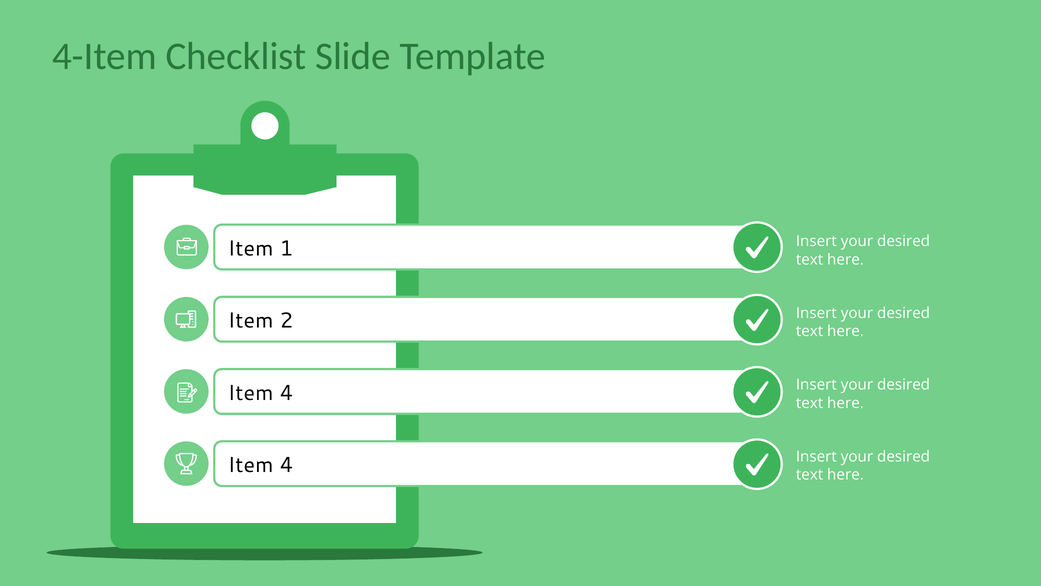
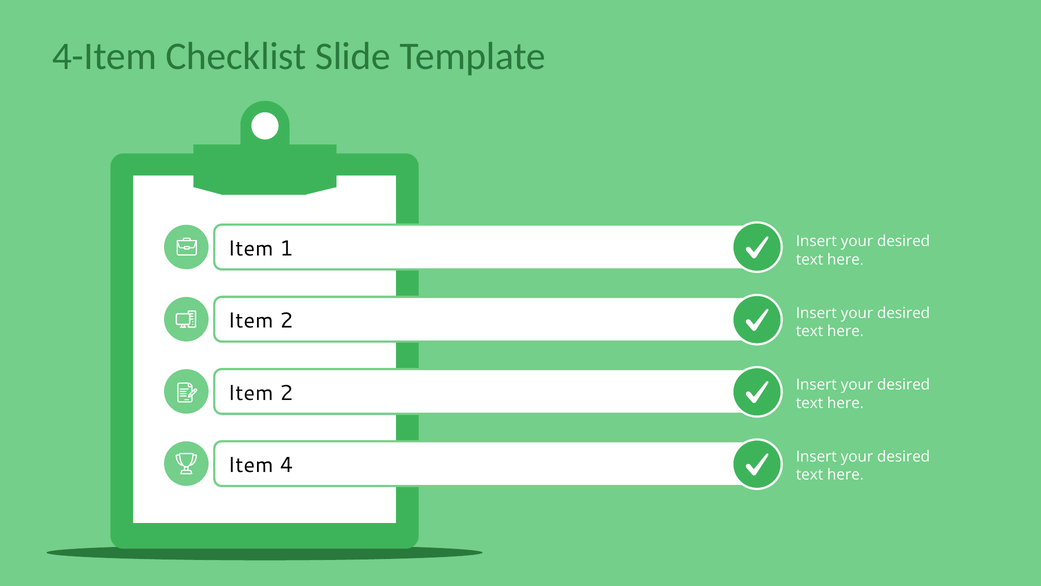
4: 4 -> 2 (286, 393)
